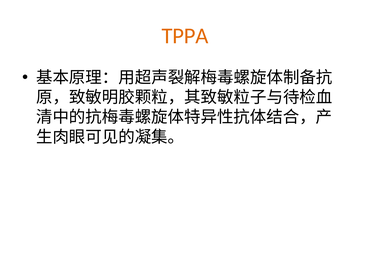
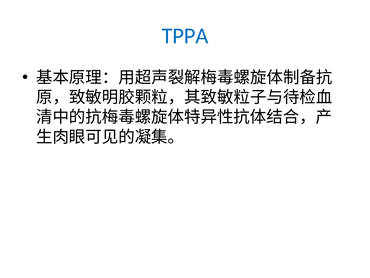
TPPA colour: orange -> blue (185, 36)
